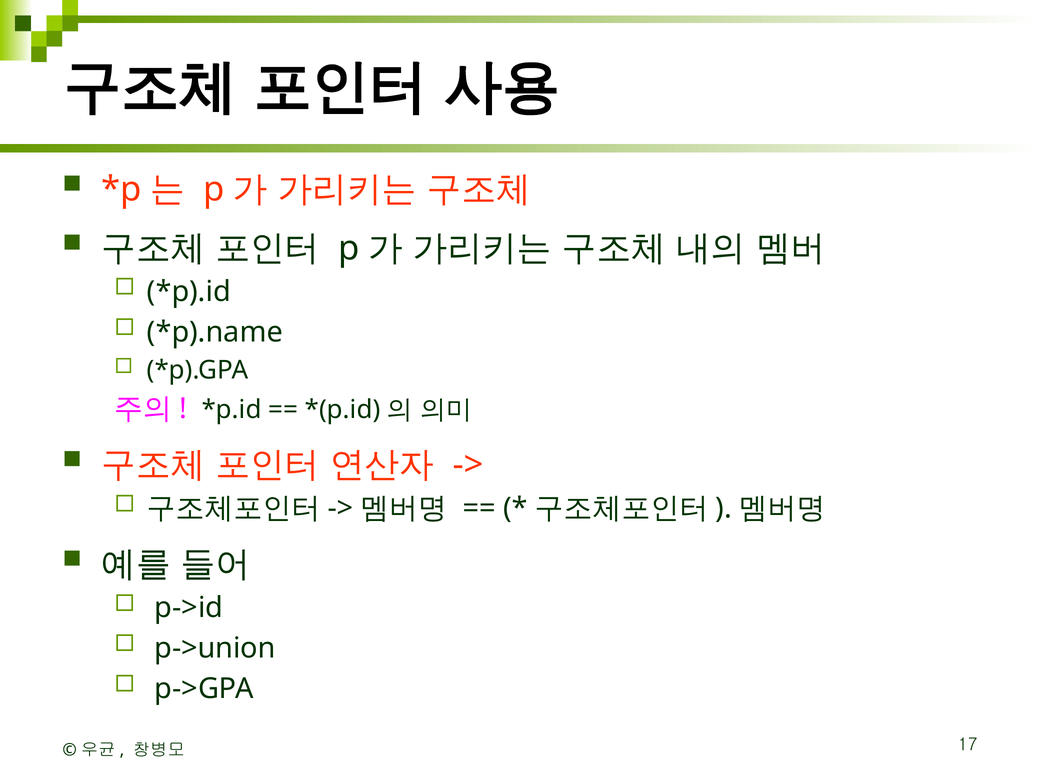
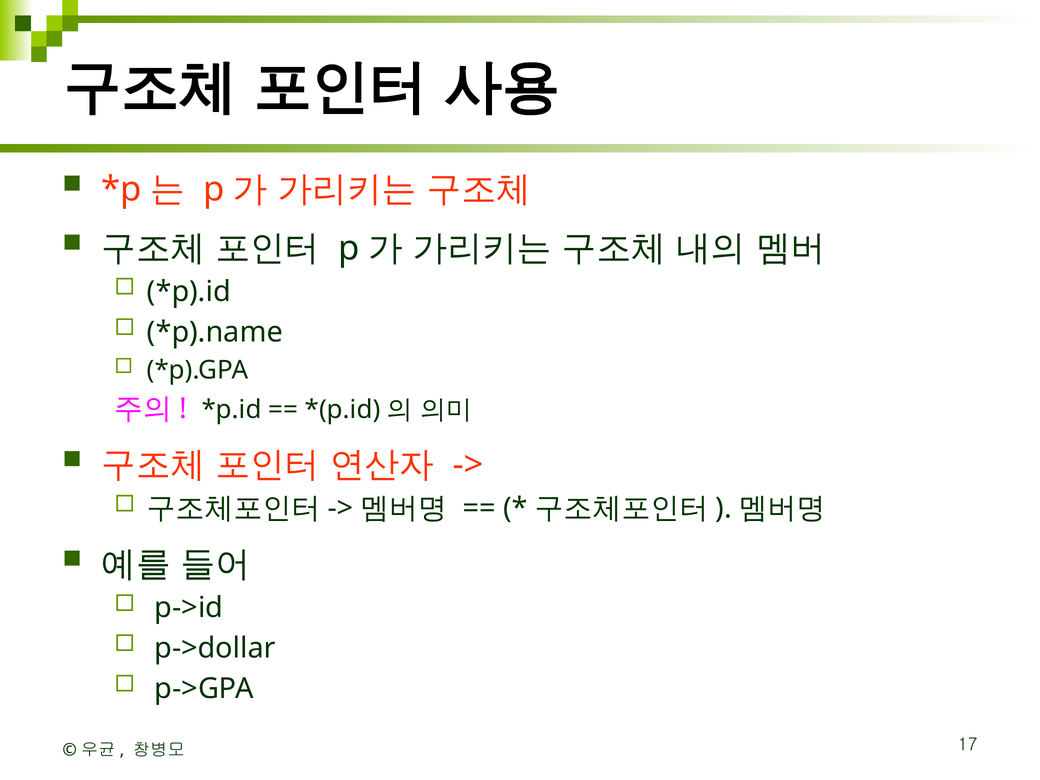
p->union: p->union -> p->dollar (215, 648)
